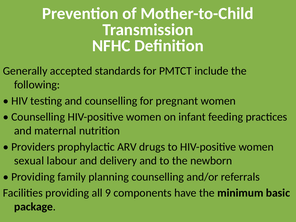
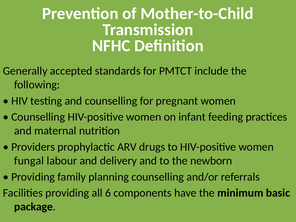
sexual: sexual -> fungal (29, 161)
9: 9 -> 6 (108, 193)
